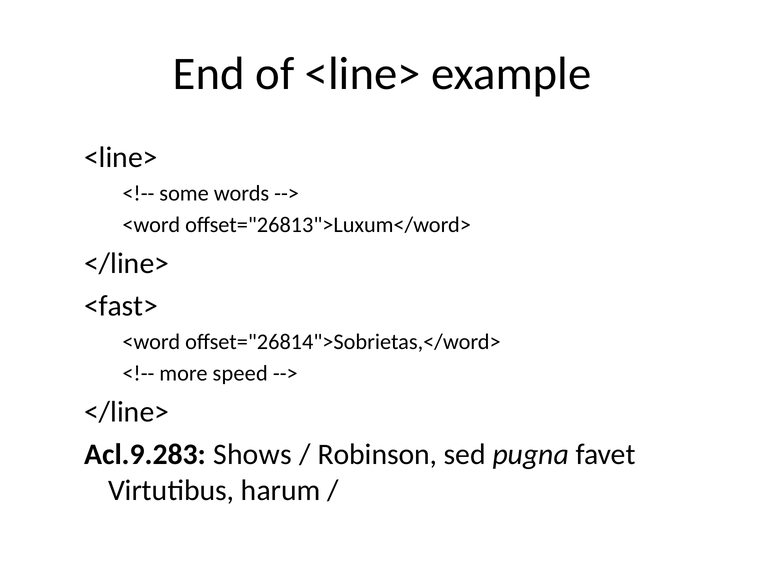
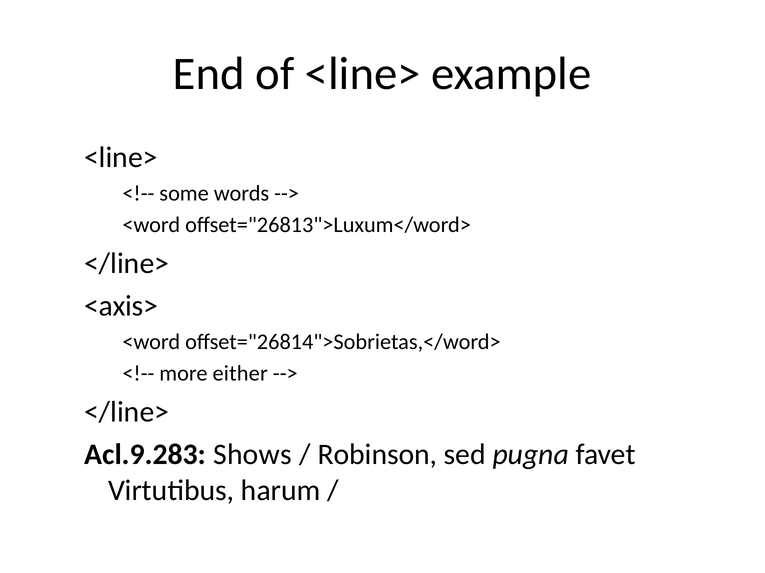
<fast>: <fast> -> <axis> (121, 306)
speed: speed -> either (240, 374)
